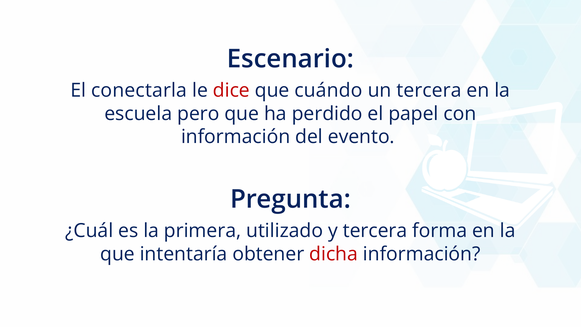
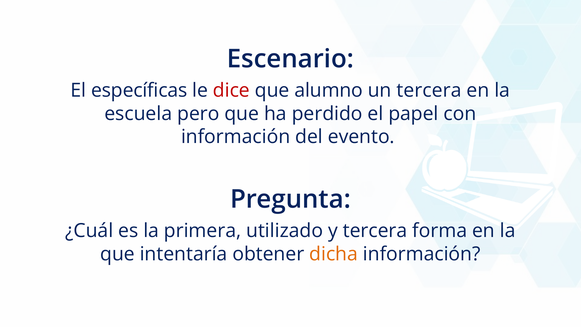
conectarla: conectarla -> específicas (139, 90)
cuándo: cuándo -> alumno (329, 90)
dicha colour: red -> orange (334, 254)
